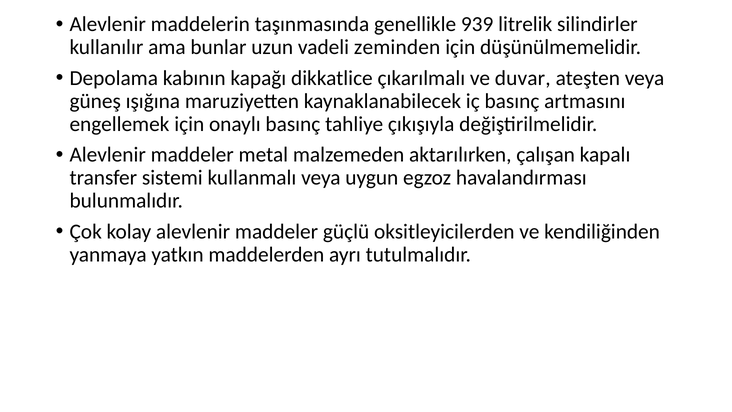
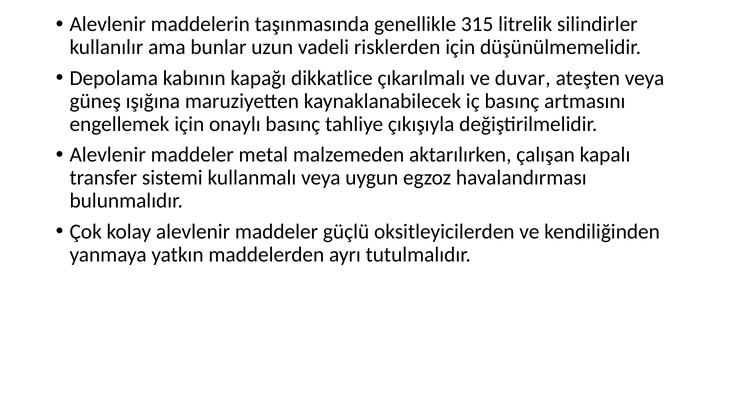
939: 939 -> 315 (477, 24)
zeminden: zeminden -> risklerden (397, 47)
